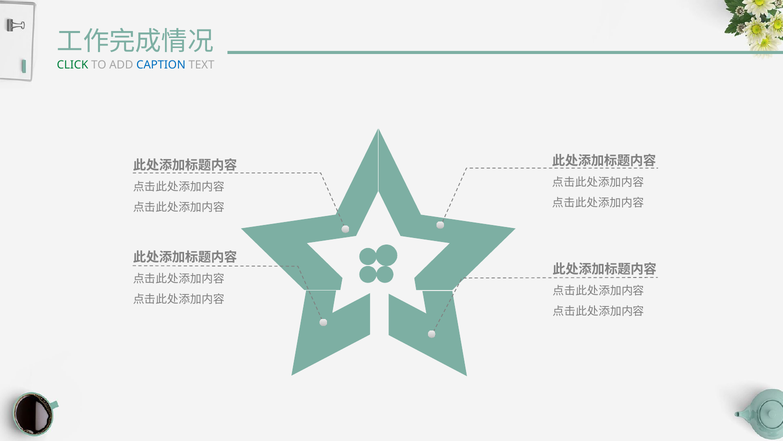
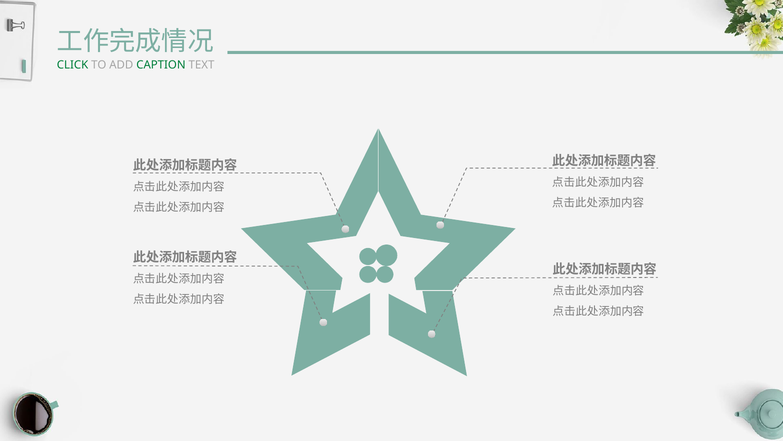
CAPTION colour: blue -> green (161, 65)
